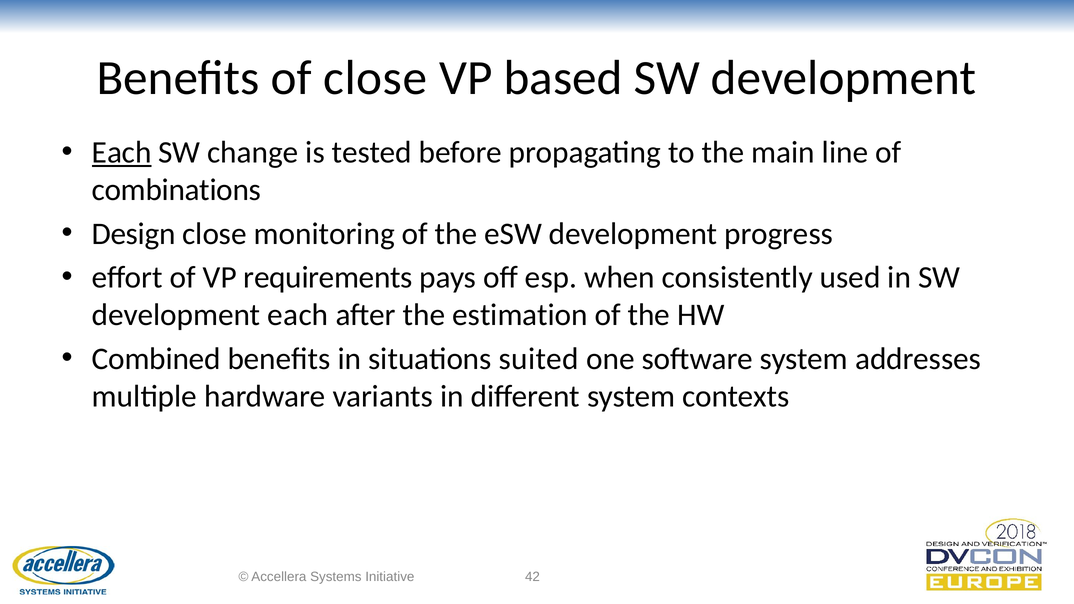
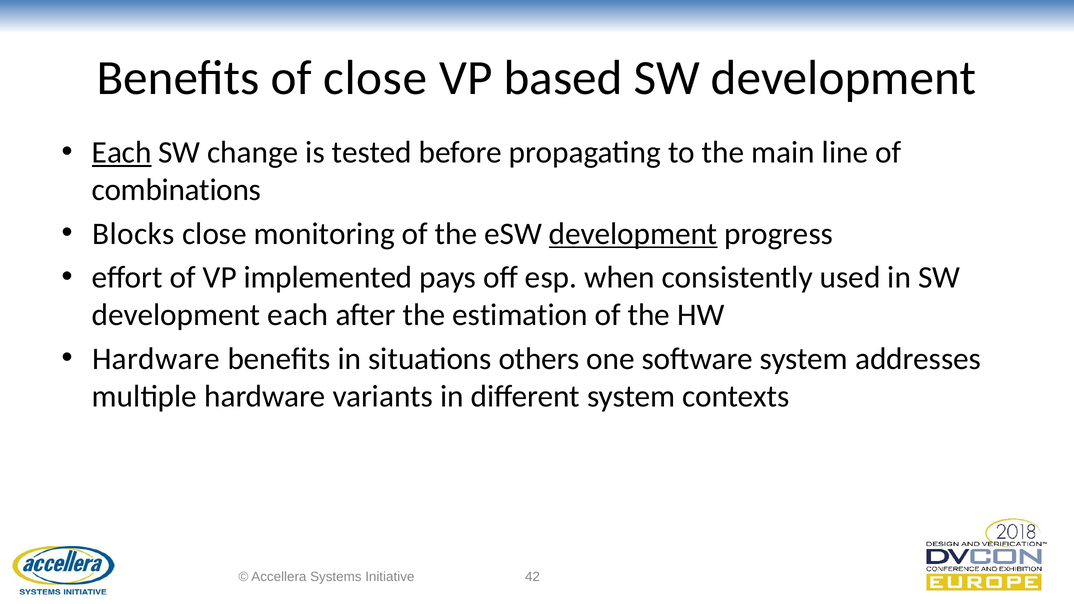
Design: Design -> Blocks (133, 234)
development underline: none -> present (633, 234)
requirements: requirements -> implemented (328, 278)
Combined: Combined -> Hardware (156, 359)
suited: suited -> others (539, 359)
